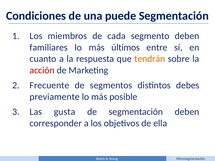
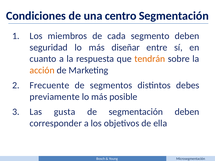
puede: puede -> centro (121, 16)
familiares: familiares -> seguridad (49, 47)
últimos: últimos -> diseñar (126, 47)
acción colour: red -> orange (42, 70)
